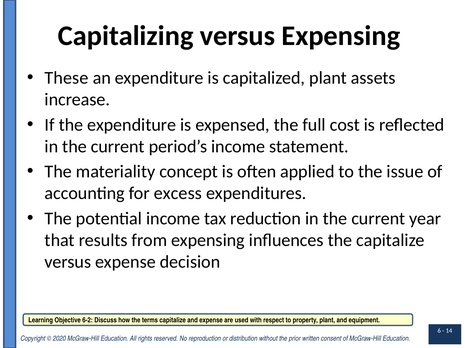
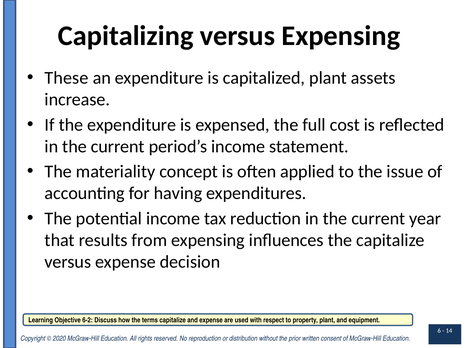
excess: excess -> having (178, 194)
